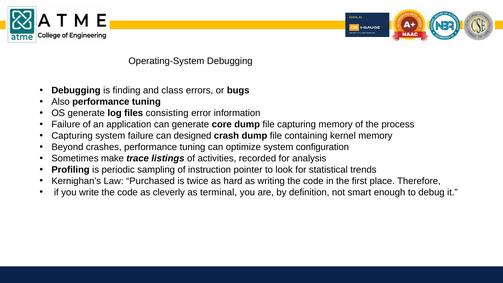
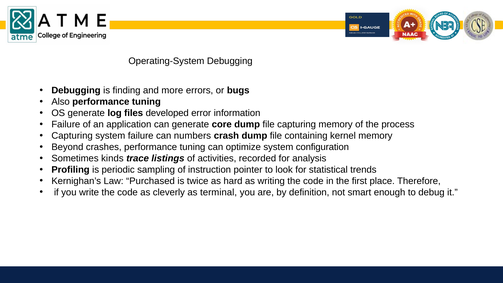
class: class -> more (172, 90)
consisting: consisting -> developed (167, 113)
designed: designed -> numbers (192, 136)
make: make -> kinds (112, 158)
